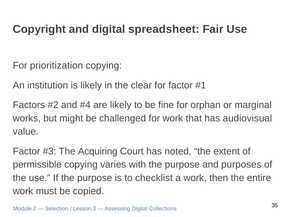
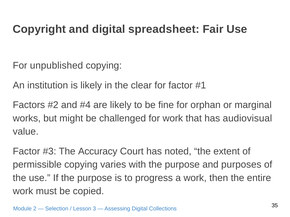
prioritization: prioritization -> unpublished (56, 66)
Acquiring: Acquiring -> Accuracy (98, 152)
checklist: checklist -> progress (154, 178)
